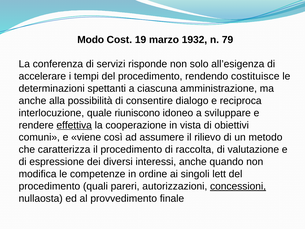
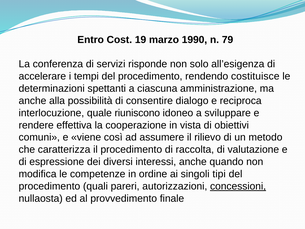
Modo: Modo -> Entro (91, 40)
1932: 1932 -> 1990 (194, 40)
effettiva underline: present -> none (74, 125)
lett: lett -> tipi (219, 174)
